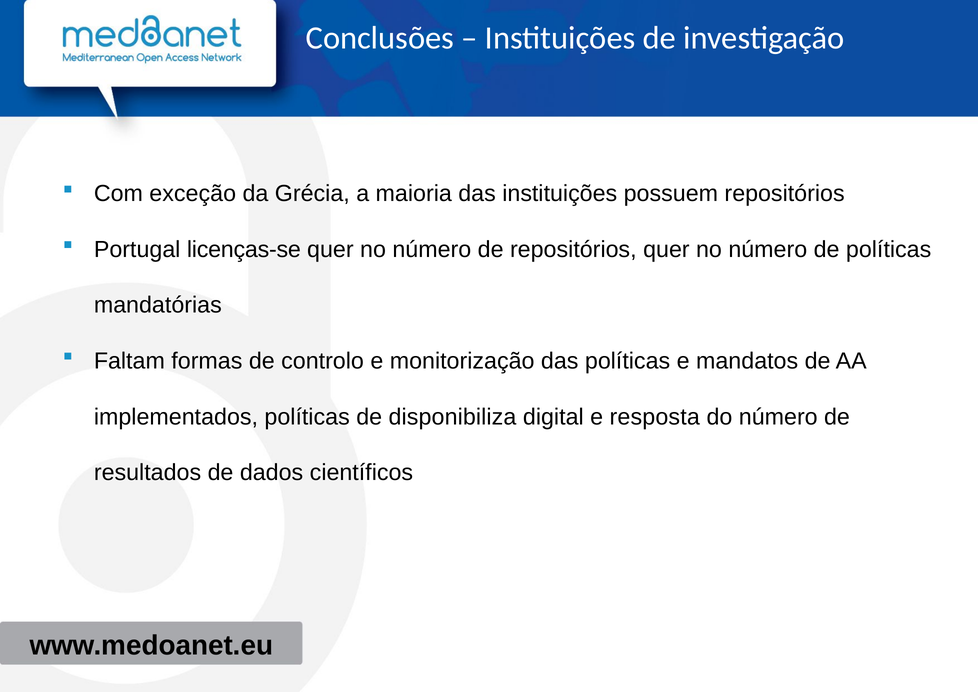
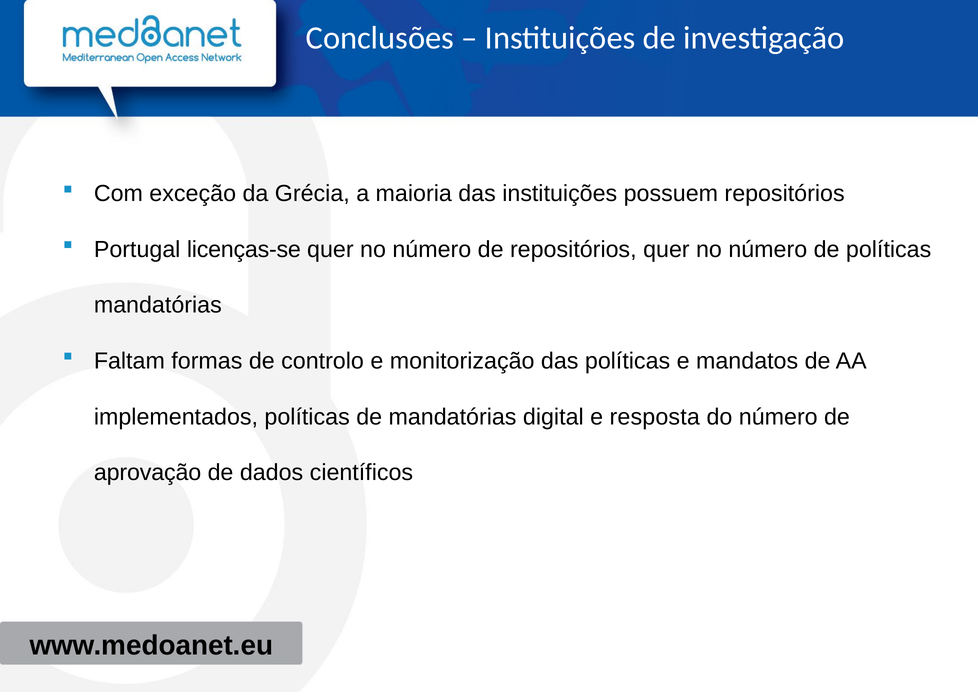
de disponibiliza: disponibiliza -> mandatórias (453, 417)
resultados: resultados -> aprovação (148, 472)
